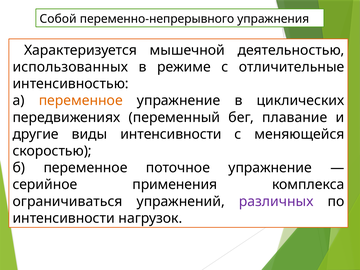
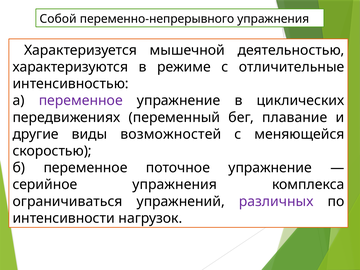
использованных: использованных -> характеризуются (70, 67)
переменное colour: orange -> purple (81, 101)
виды интенсивности: интенсивности -> возможностей (171, 134)
серийное применения: применения -> упражнения (175, 185)
